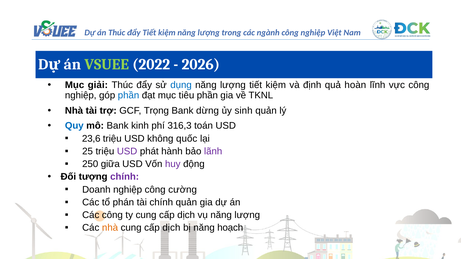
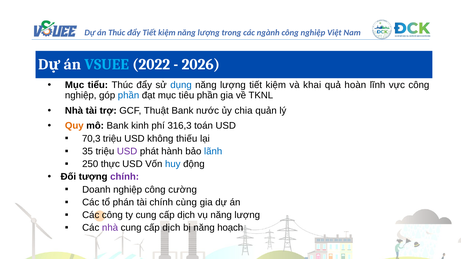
VSUEE colour: light green -> light blue (107, 65)
giải: giải -> tiểu (98, 85)
định: định -> khai (312, 85)
Trọng: Trọng -> Thuật (156, 111)
dừng: dừng -> nước (208, 111)
sinh: sinh -> chia (244, 111)
Quy colour: blue -> orange (74, 126)
23,6: 23,6 -> 70,3 (91, 139)
quốc: quốc -> thiếu (187, 139)
25: 25 -> 35 (88, 151)
lãnh colour: purple -> blue (213, 151)
giữa: giữa -> thực (110, 164)
huy colour: purple -> blue (173, 164)
chính quản: quản -> cùng (186, 203)
nhà colour: orange -> purple (110, 228)
